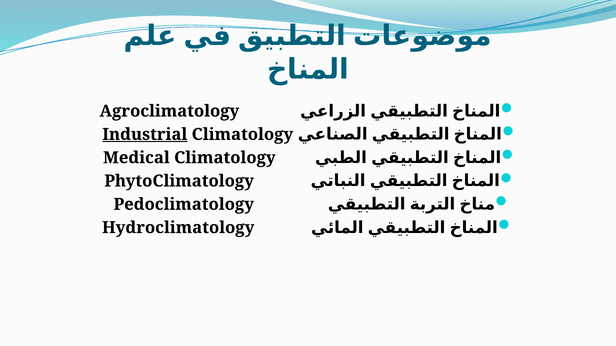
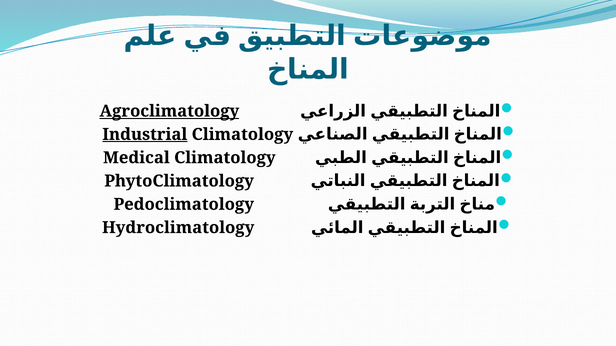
Agroclimatology underline: none -> present (169, 111)
